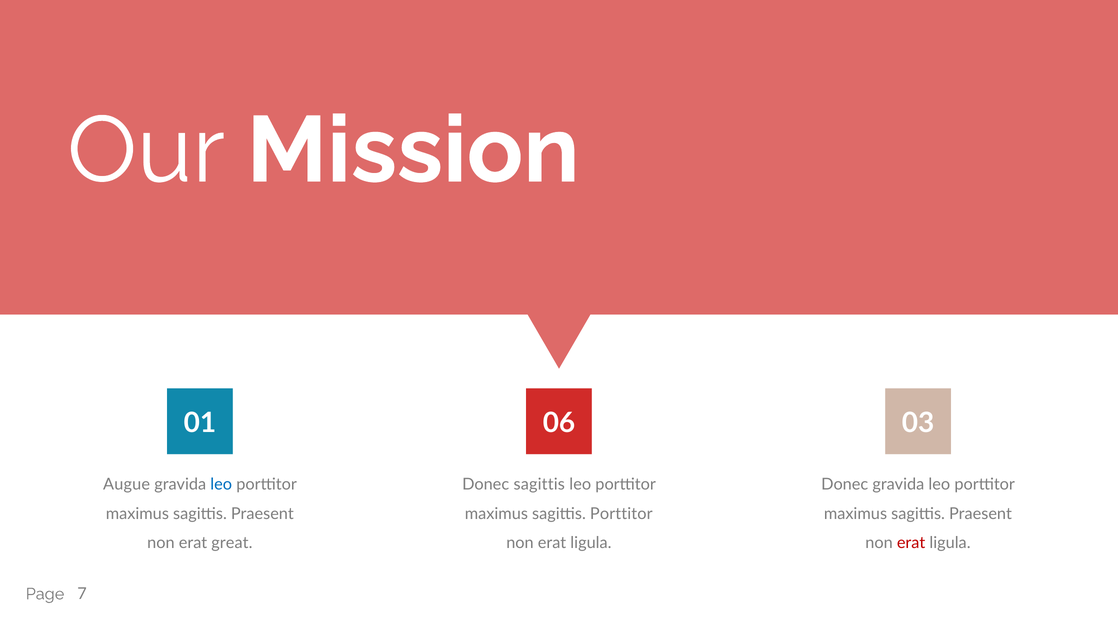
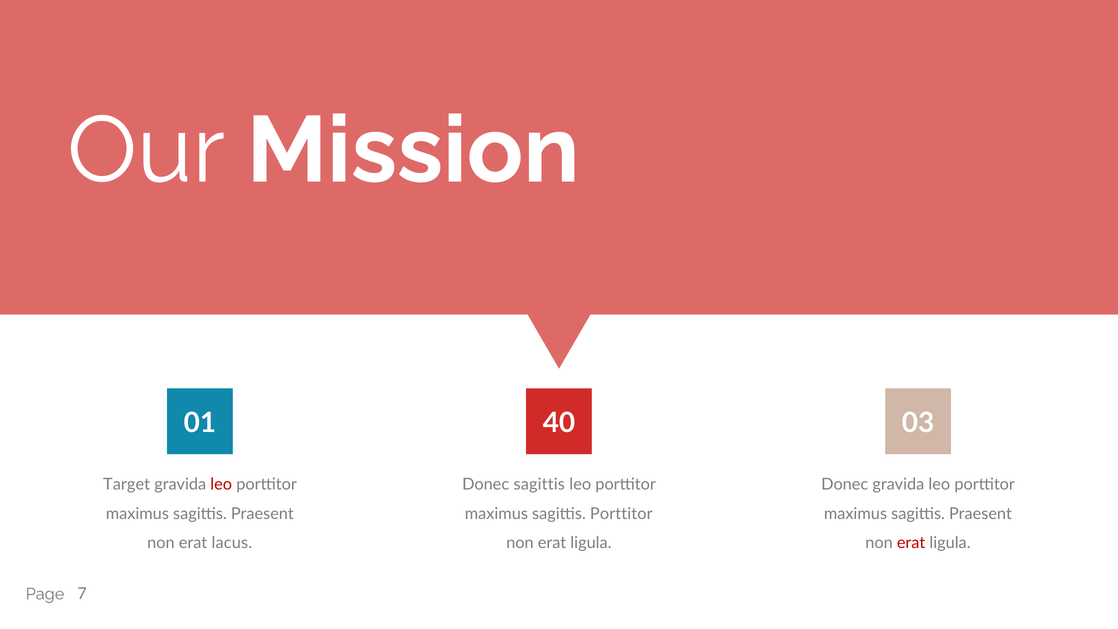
06: 06 -> 40 (559, 423)
Augue: Augue -> Target (127, 484)
leo colour: blue -> red (221, 484)
great: great -> lacus (232, 543)
